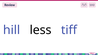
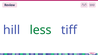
less colour: black -> green (41, 30)
